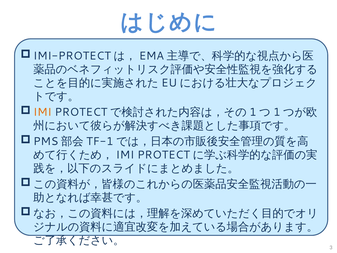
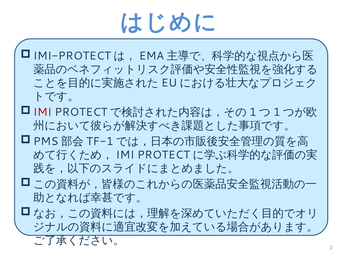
IMI colour: orange -> red (42, 112)
